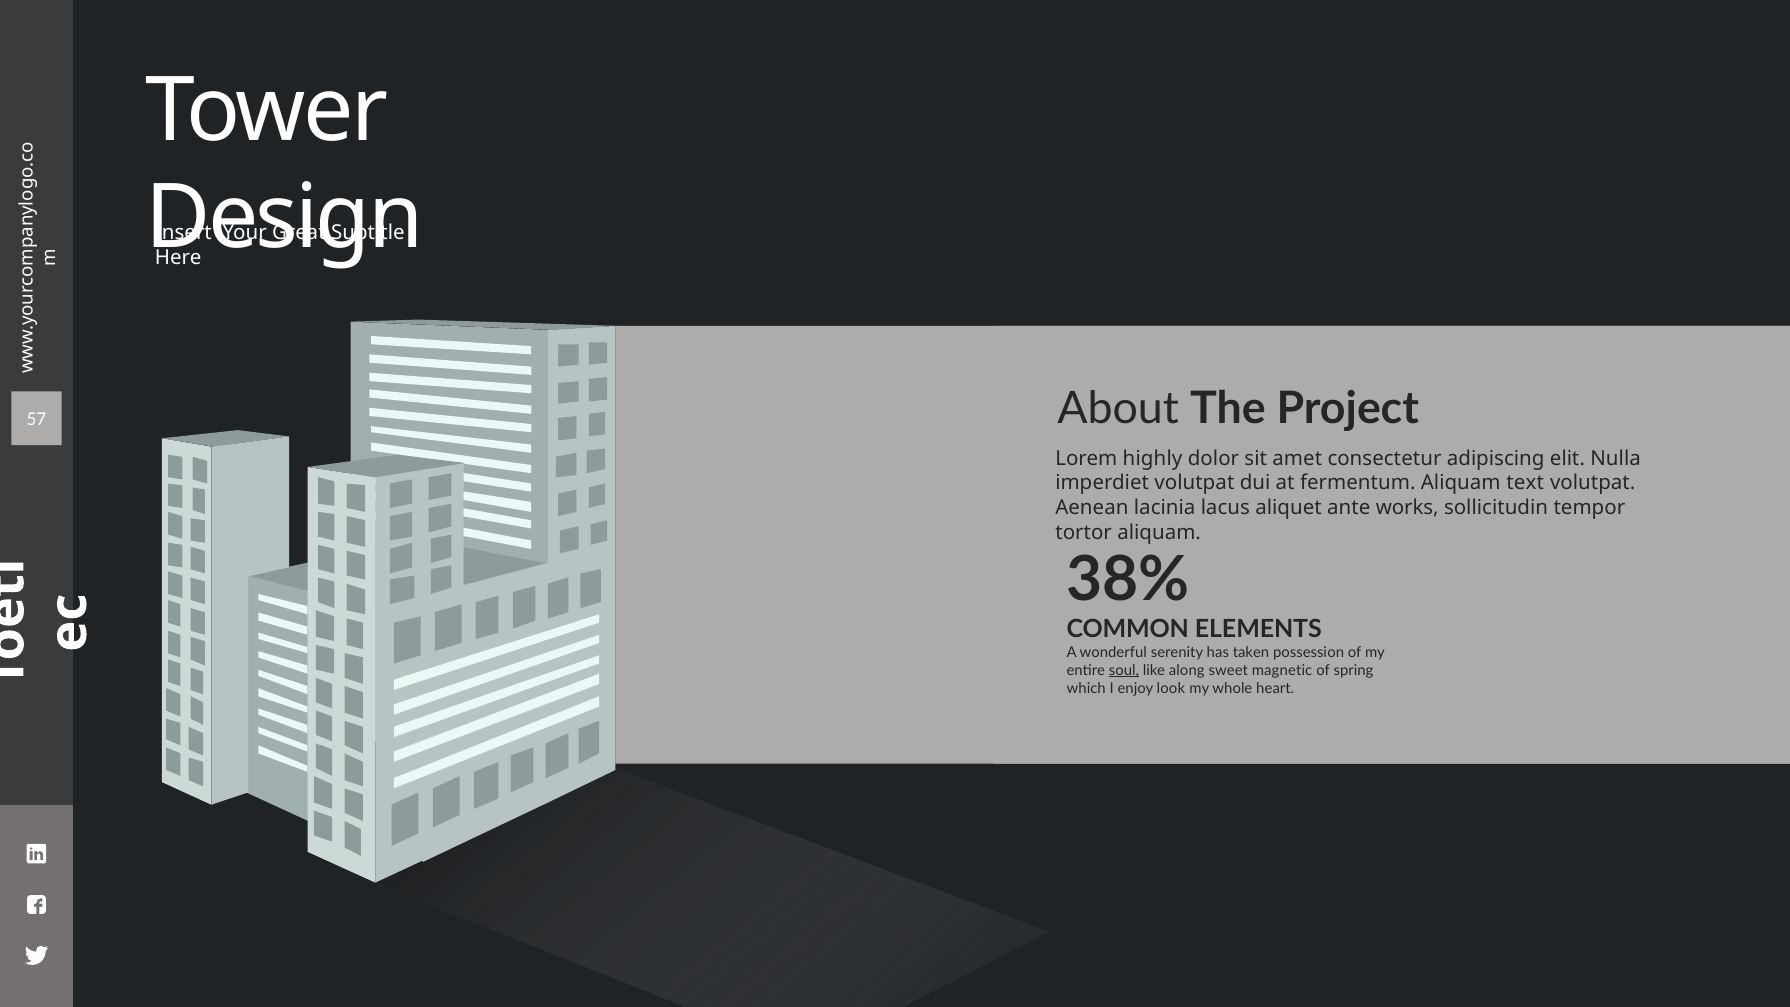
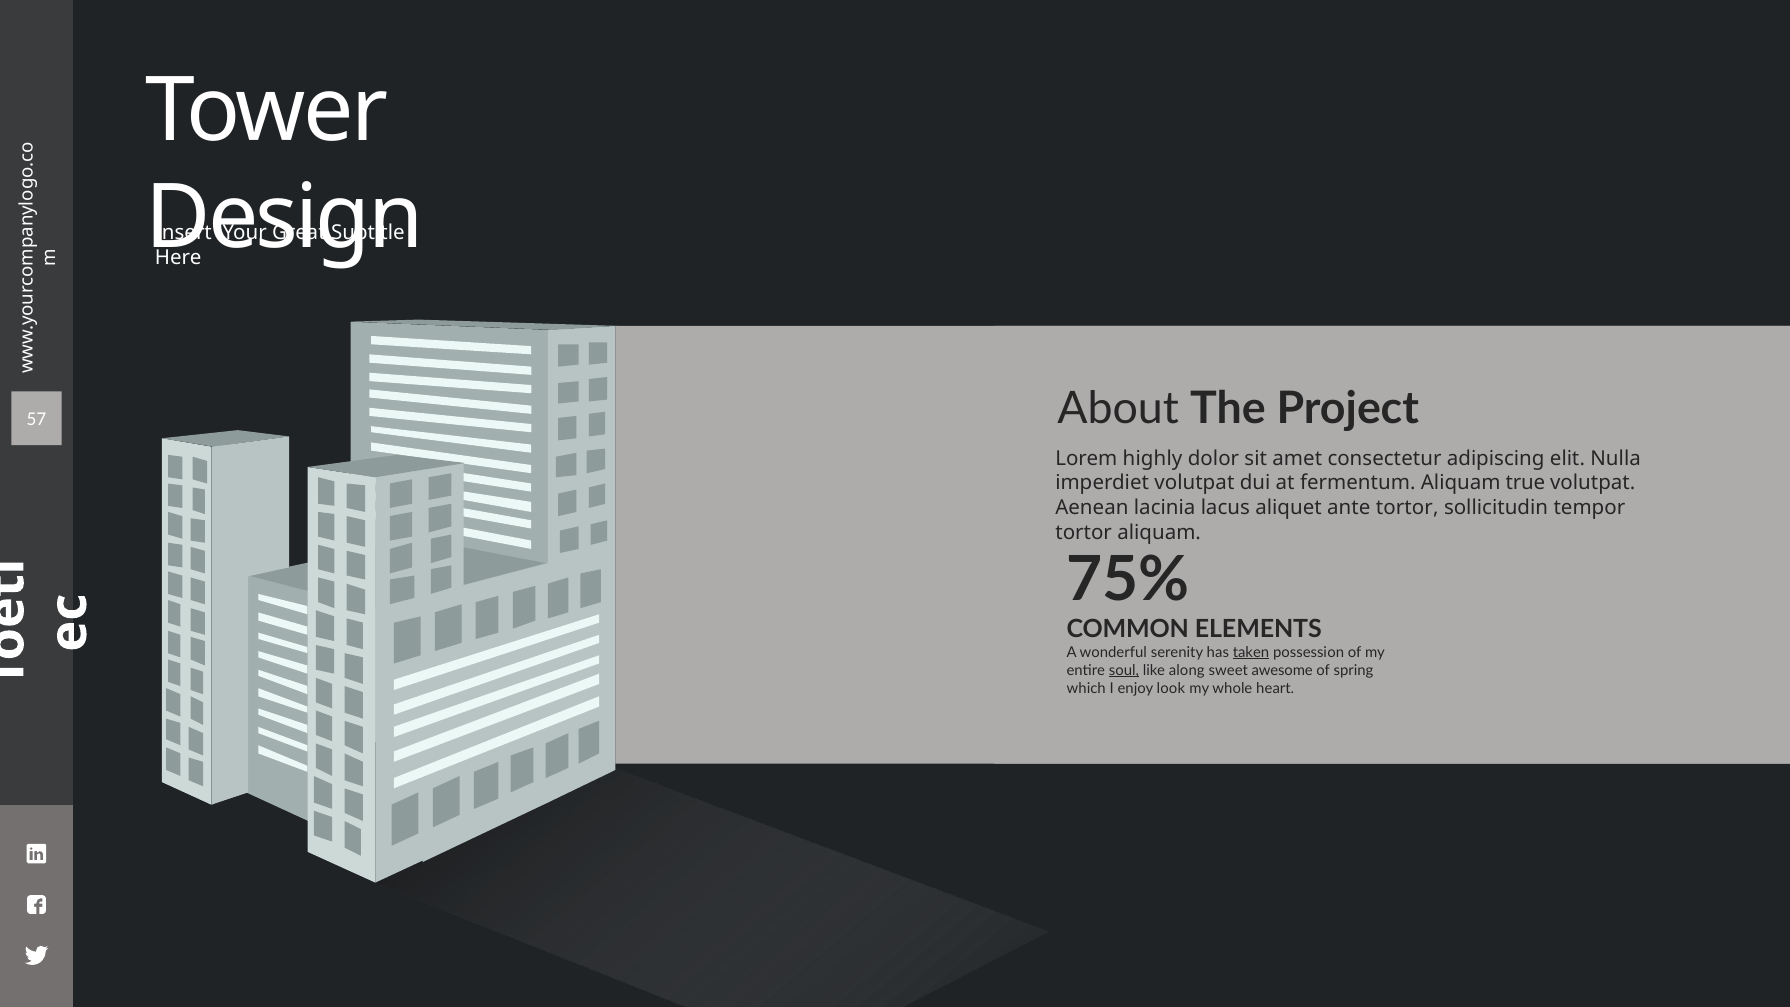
text: text -> true (1525, 483)
ante works: works -> tortor (1407, 508)
38%: 38% -> 75% (1128, 580)
taken underline: none -> present (1251, 652)
magnetic: magnetic -> awesome (1282, 670)
